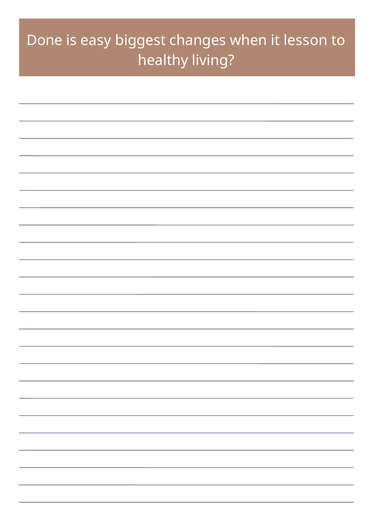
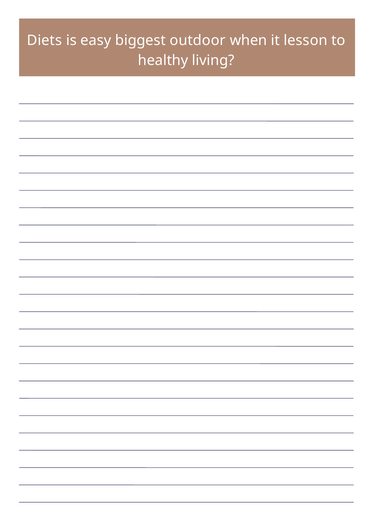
Done: Done -> Diets (44, 40)
changes: changes -> outdoor (198, 40)
